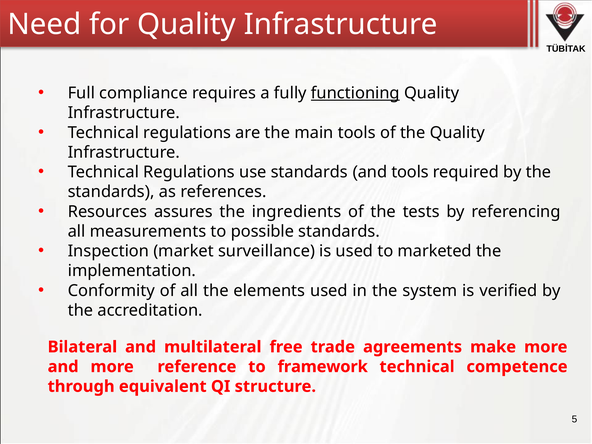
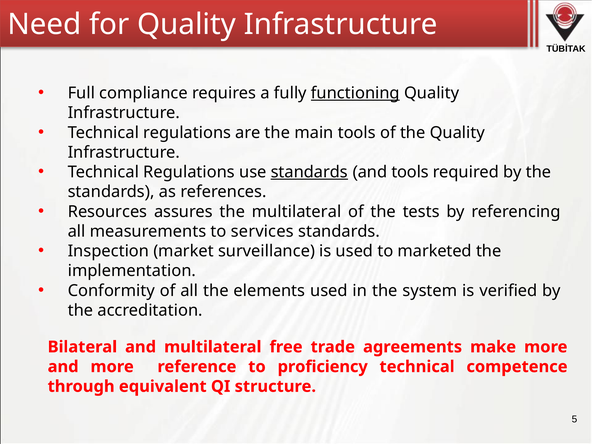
standards underline: none -> present (309, 172)
the ingredients: ingredients -> multilateral (297, 212)
possible: possible -> services (262, 231)
framework: framework -> proficiency (323, 367)
